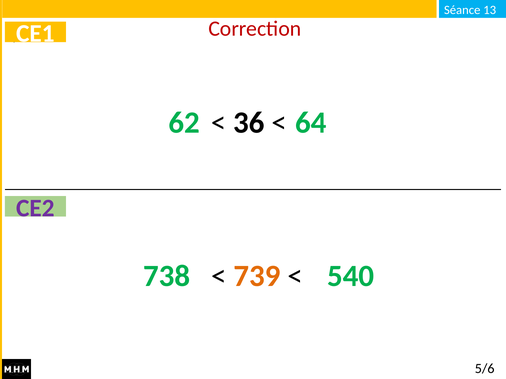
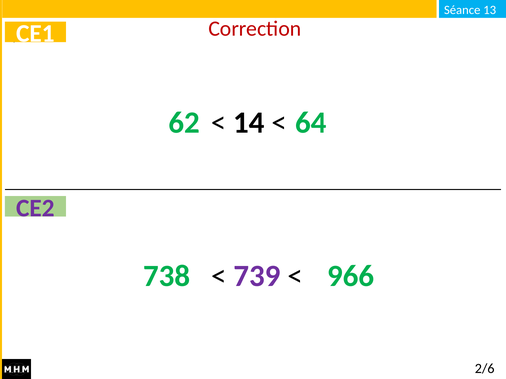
36: 36 -> 14 (249, 123)
739 colour: orange -> purple (257, 276)
540: 540 -> 966 (351, 276)
5/6: 5/6 -> 2/6 (485, 369)
